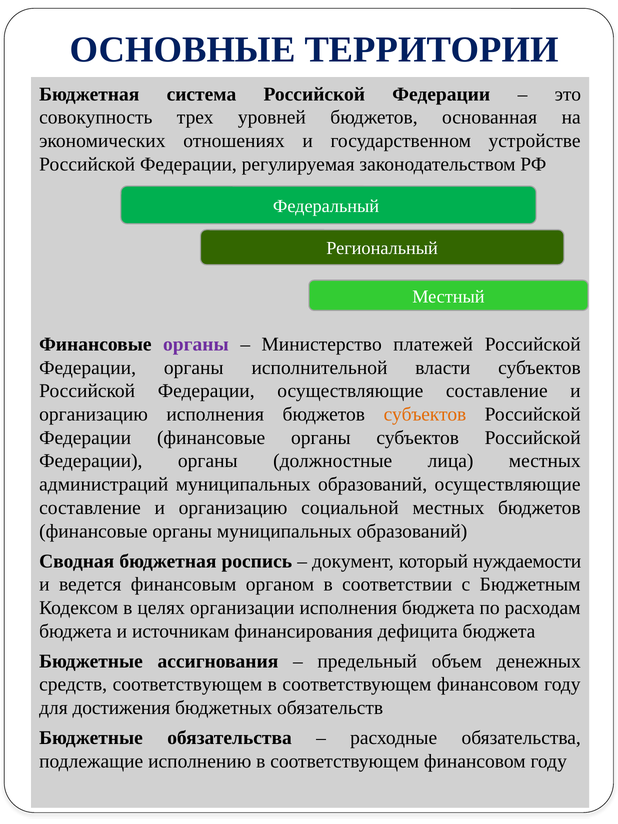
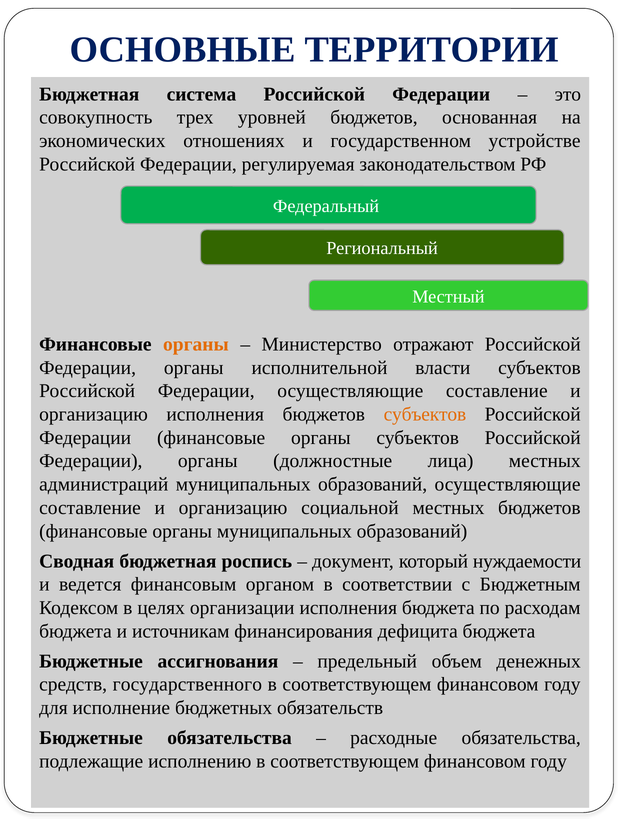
органы colour: purple -> orange (196, 344)
платежей: платежей -> отражают (433, 344)
средств соответствующем: соответствующем -> государственного (187, 685)
достижения: достижения -> исполнение (121, 708)
